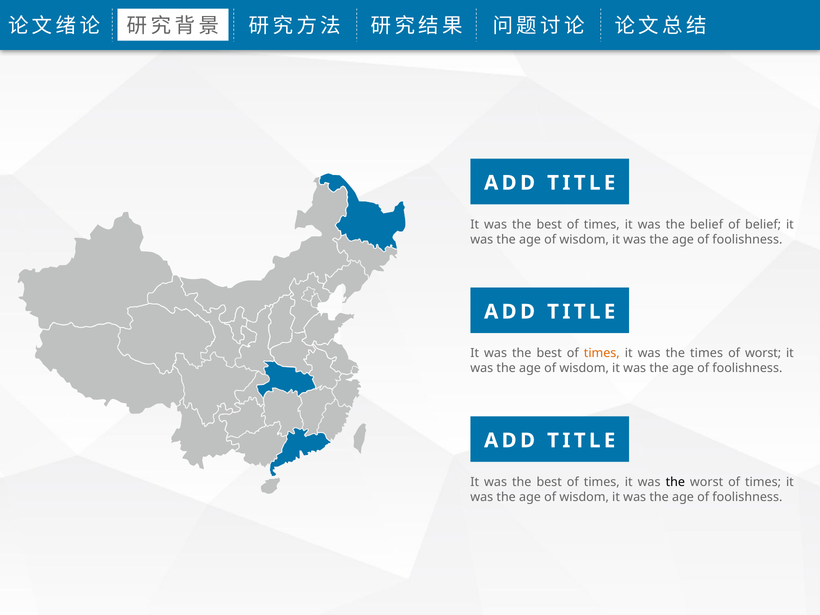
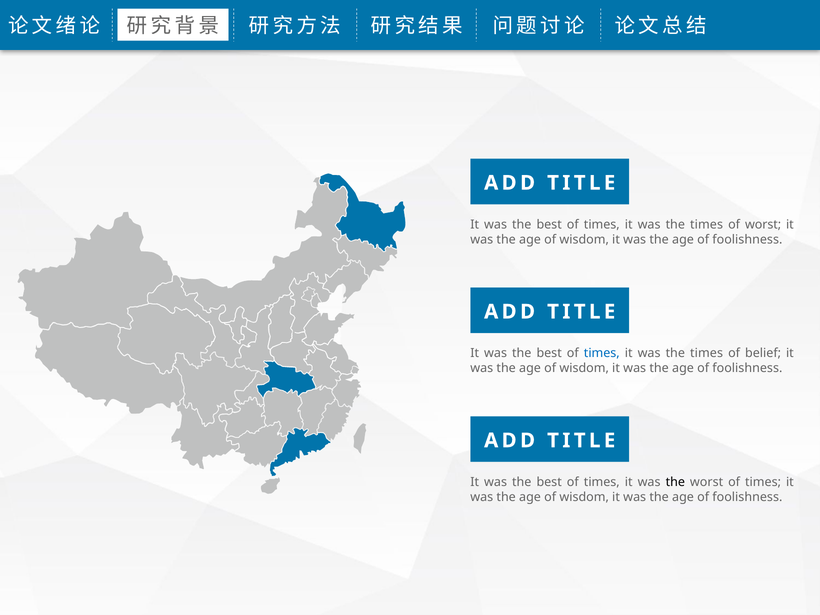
belief: belief -> times (707, 224)
of belief: belief -> worst (763, 224)
times colour: orange -> blue (602, 353)
of worst: worst -> belief (763, 353)
